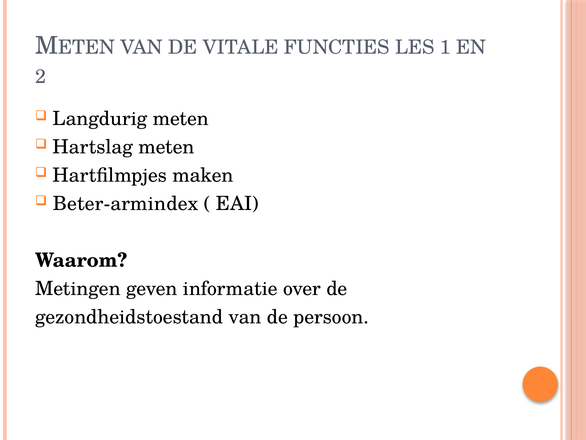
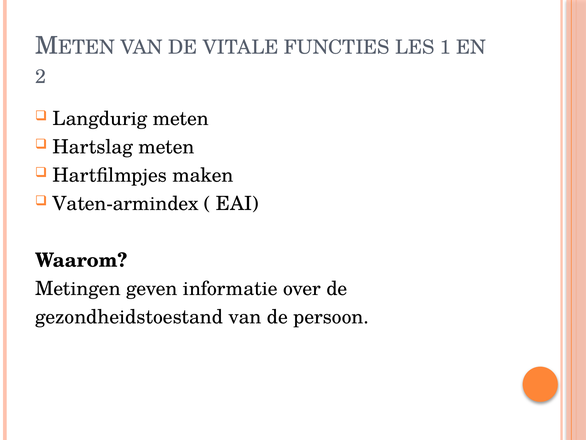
Beter-armindex: Beter-armindex -> Vaten-armindex (126, 204)
